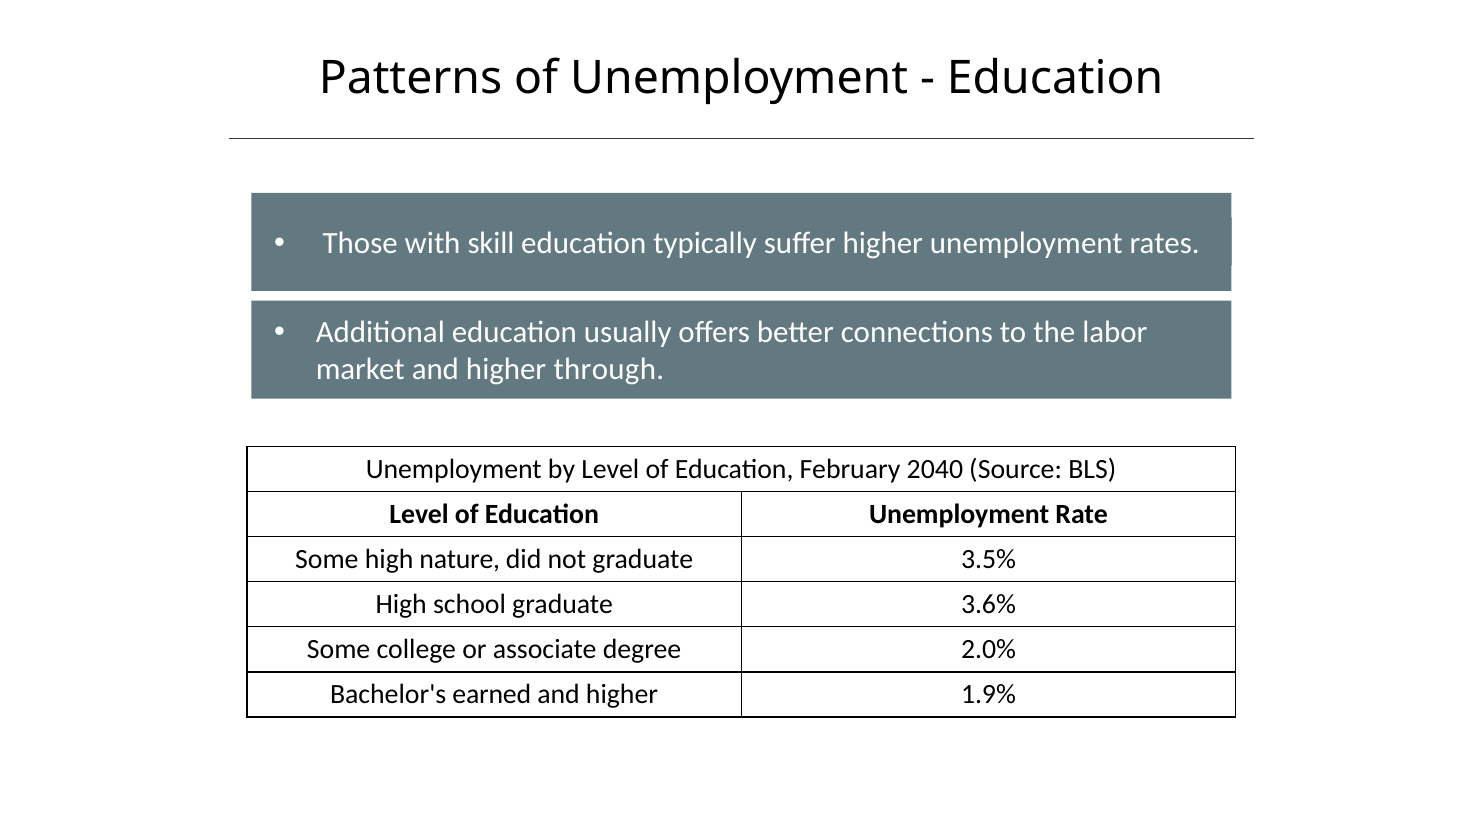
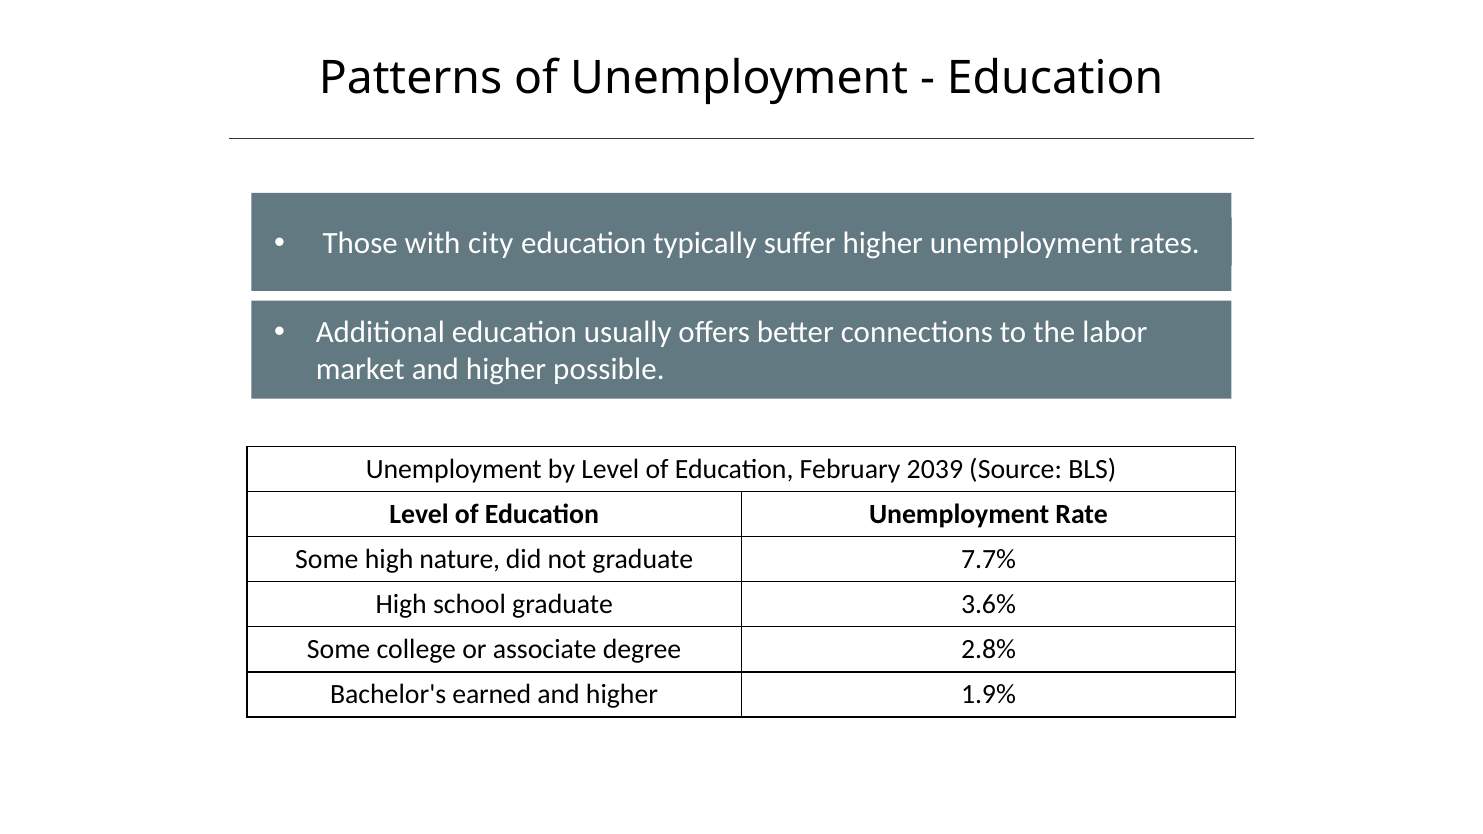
skill: skill -> city (491, 244)
through: through -> possible (609, 370)
2040: 2040 -> 2039 (935, 469)
3.5%: 3.5% -> 7.7% (989, 560)
2.0%: 2.0% -> 2.8% (989, 650)
